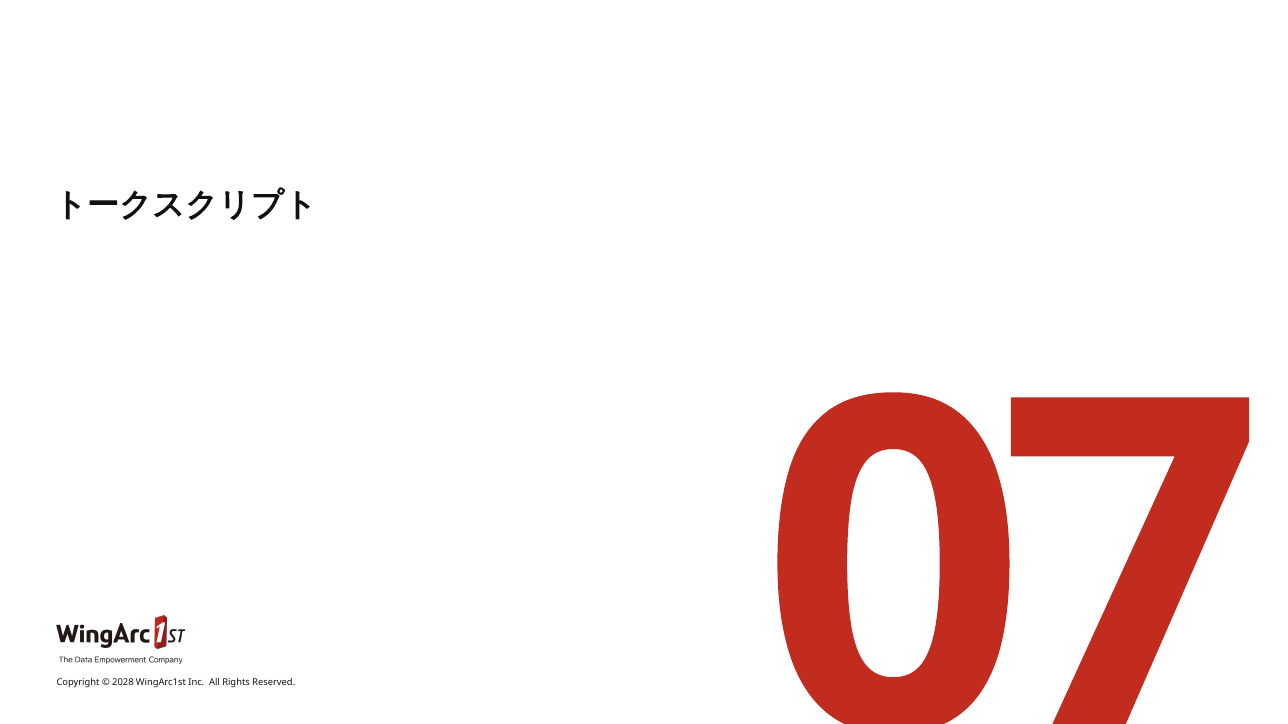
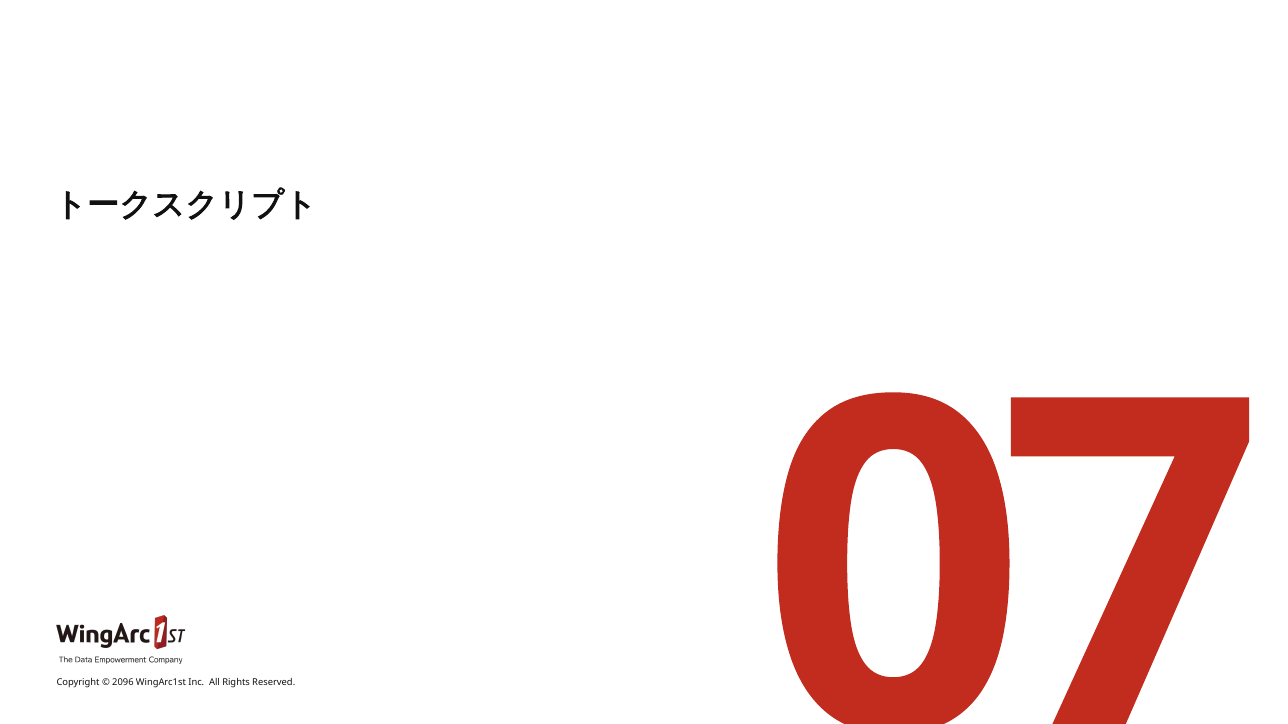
2028: 2028 -> 2096 (123, 683)
